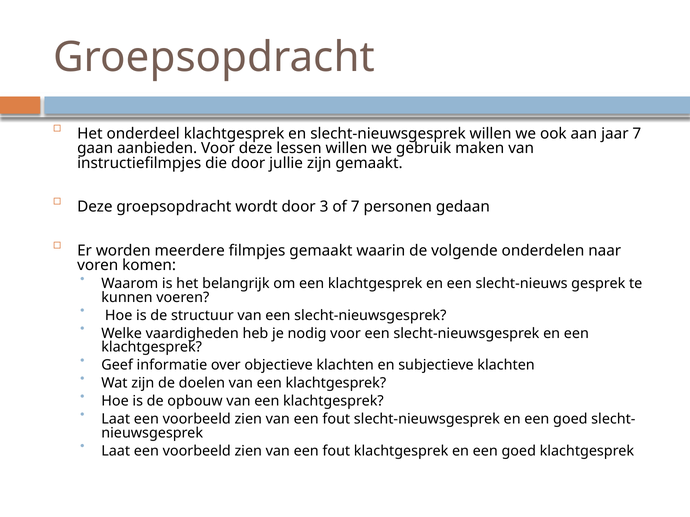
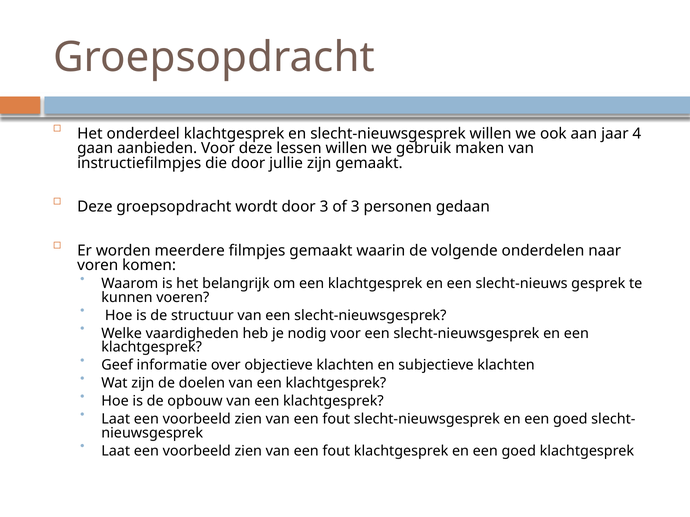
jaar 7: 7 -> 4 (637, 134)
of 7: 7 -> 3 (355, 207)
